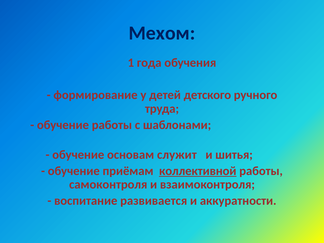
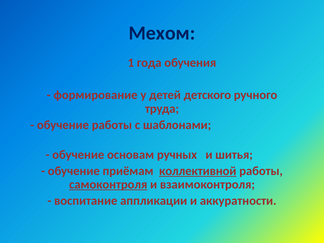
служит: служит -> ручных (177, 155)
самоконтроля underline: none -> present (108, 185)
развивается: развивается -> аппликации (154, 201)
